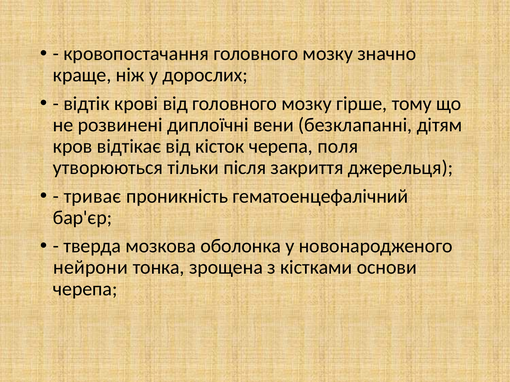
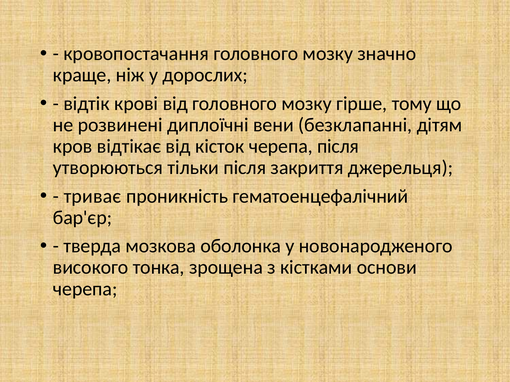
черепа поля: поля -> після (338, 146)
нейрони: нейрони -> високого (91, 268)
